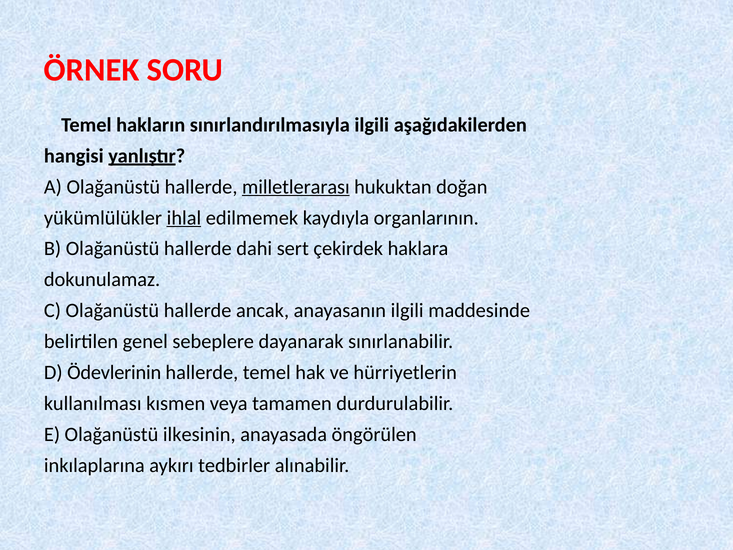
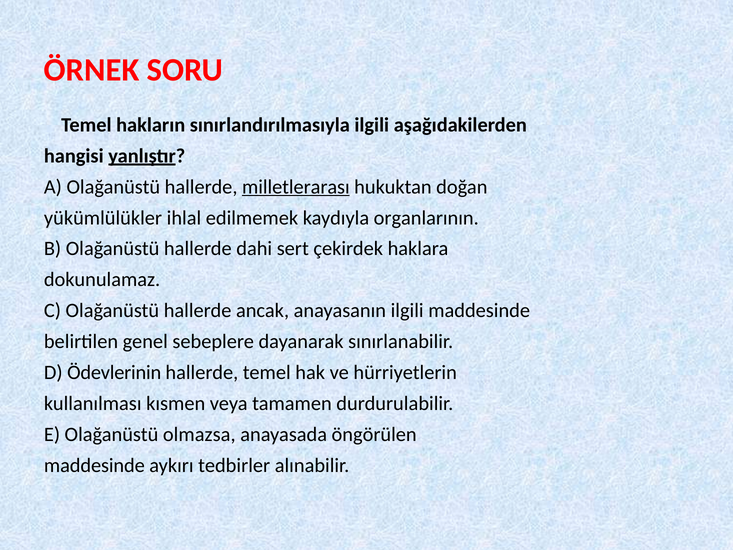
ihlal underline: present -> none (184, 218)
ilkesinin: ilkesinin -> olmazsa (199, 434)
inkılaplarına: inkılaplarına -> maddesinde (94, 465)
